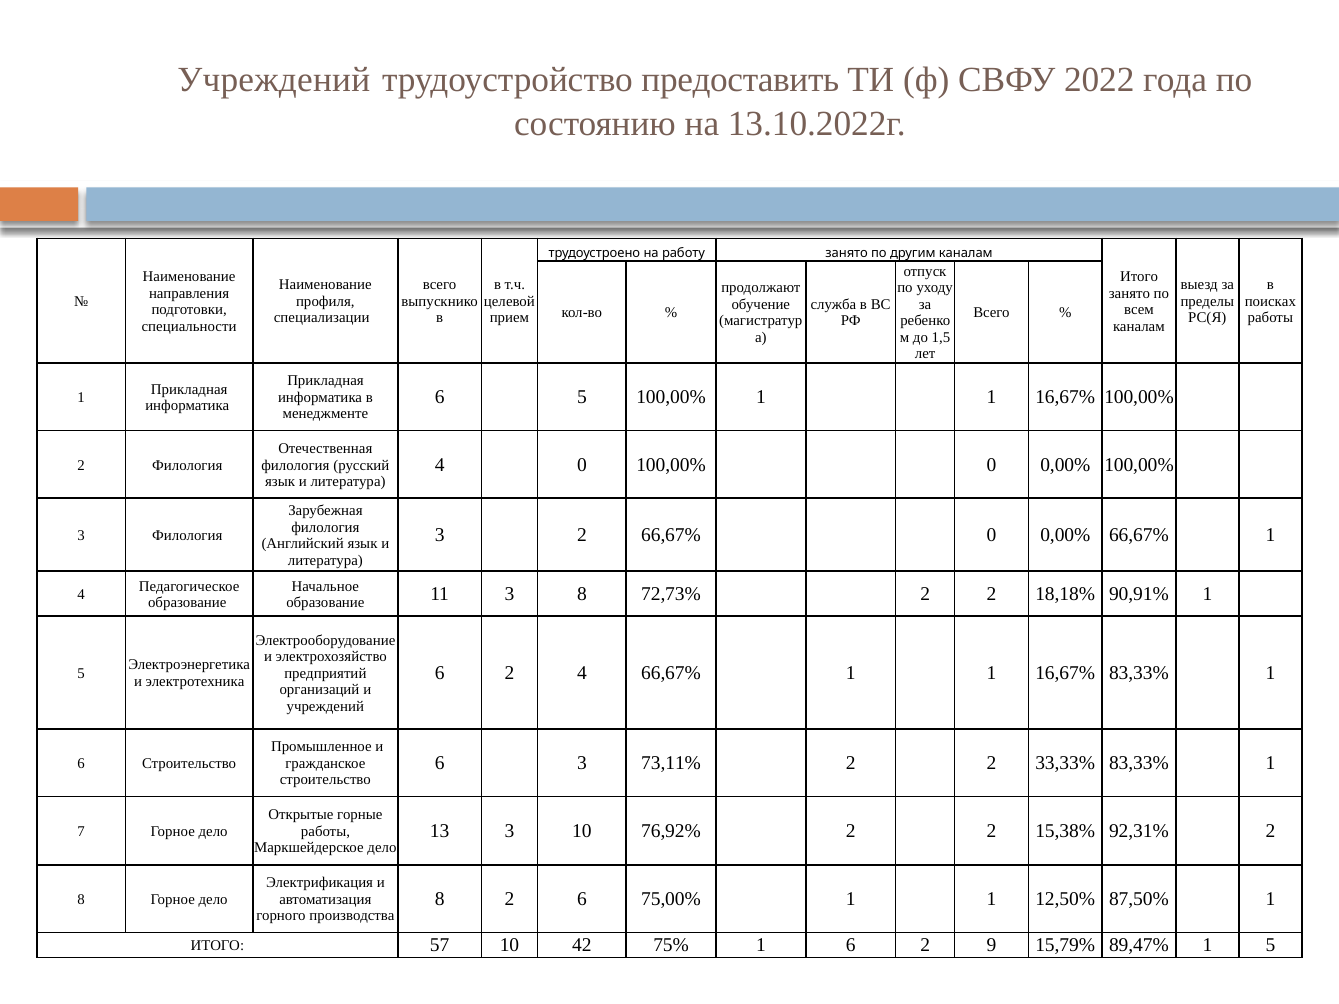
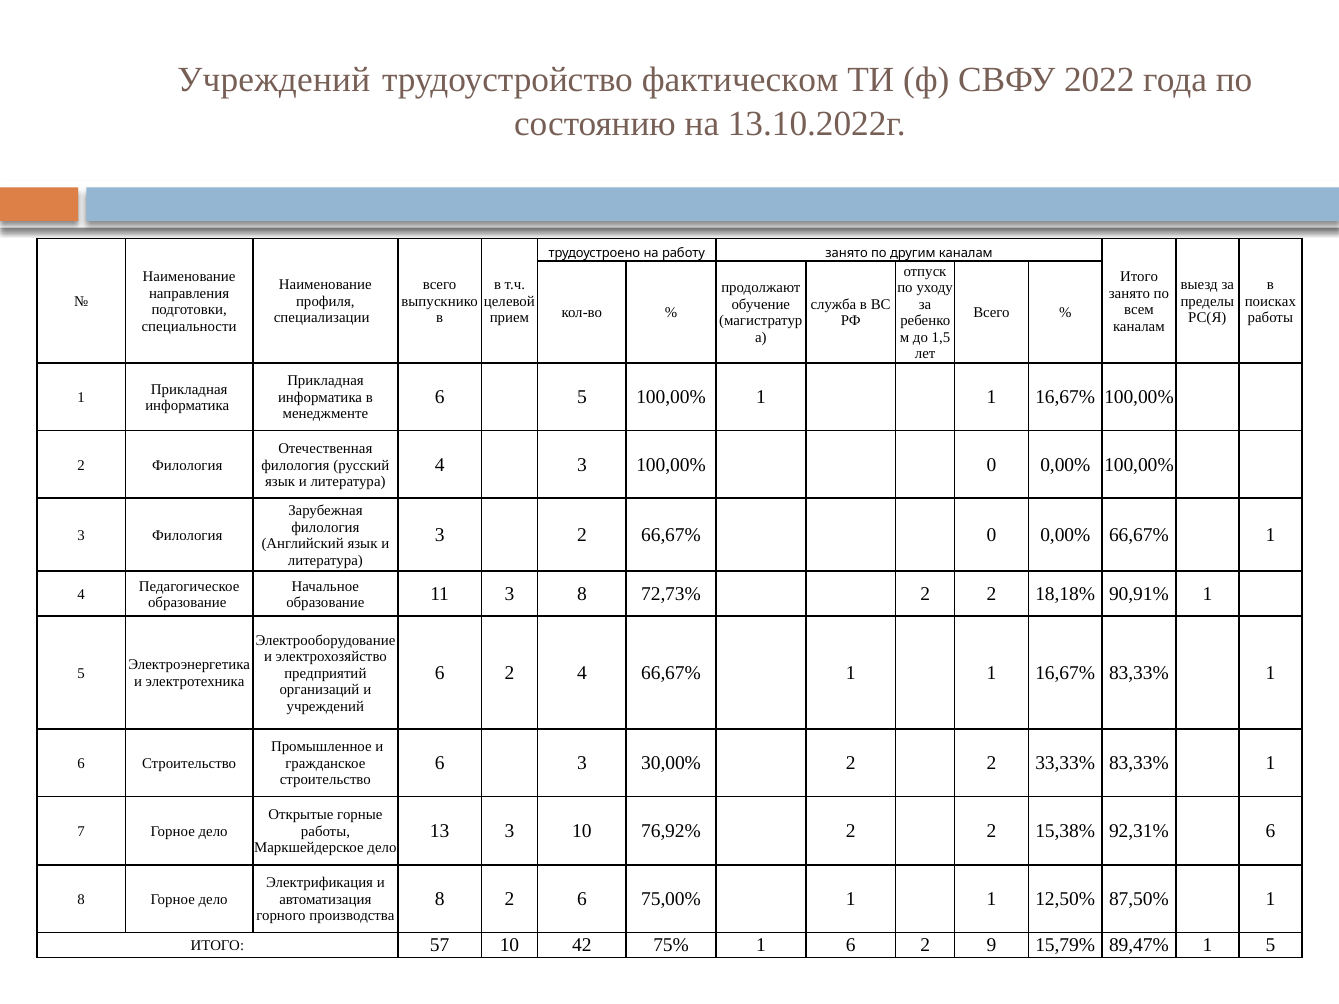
предоставить: предоставить -> фактическом (740, 80)
4 0: 0 -> 3 (582, 465)
73,11%: 73,11% -> 30,00% (671, 763)
92,31% 2: 2 -> 6 (1270, 831)
